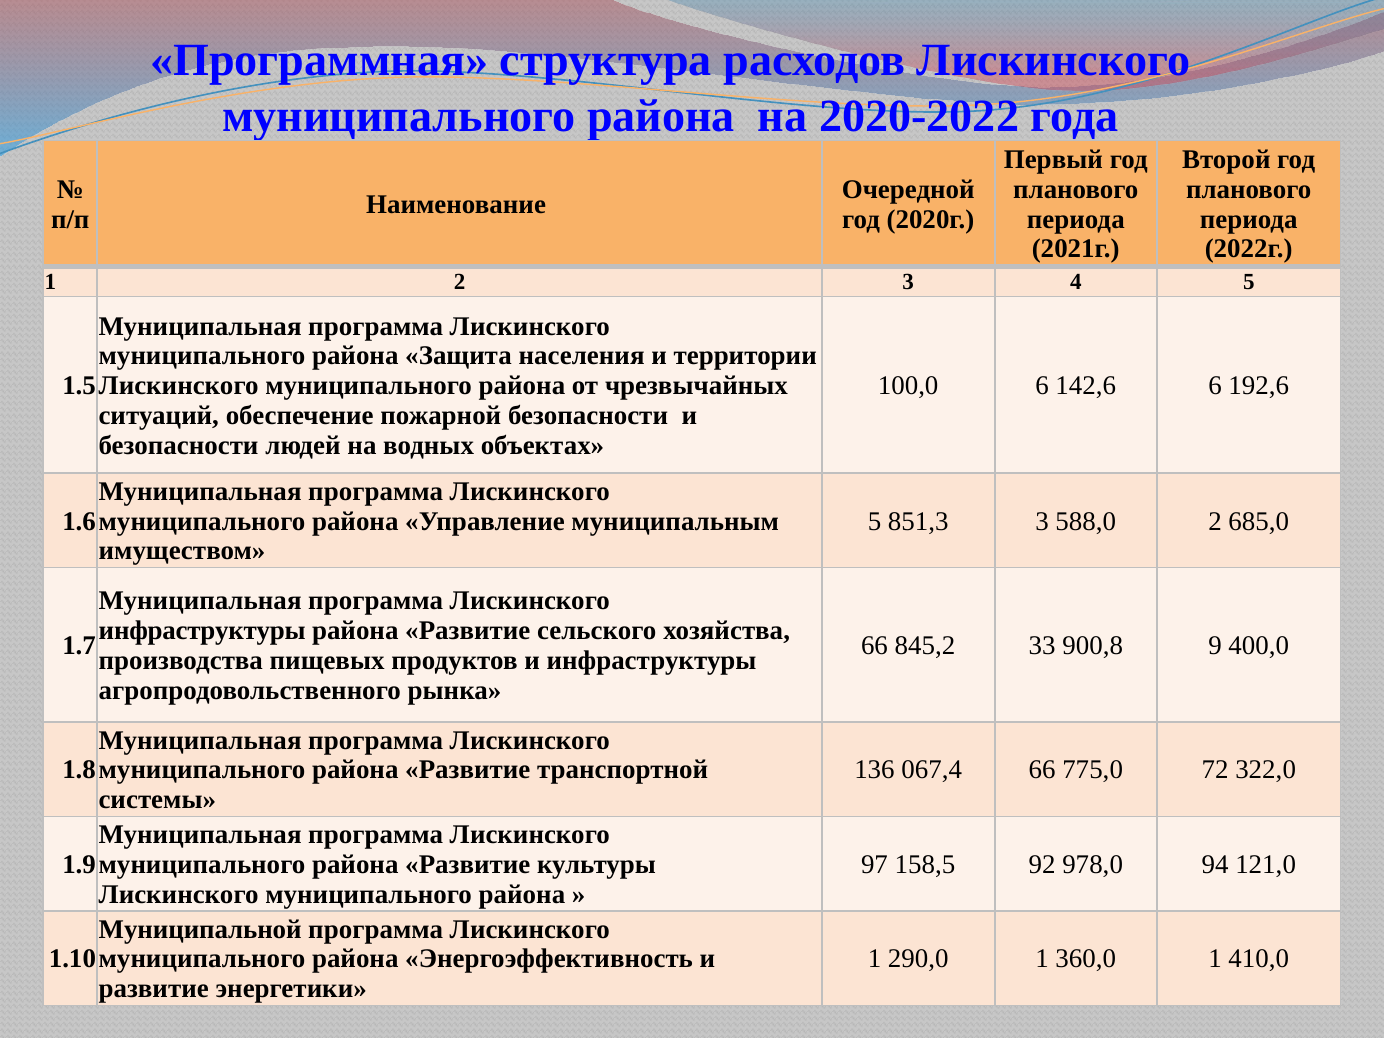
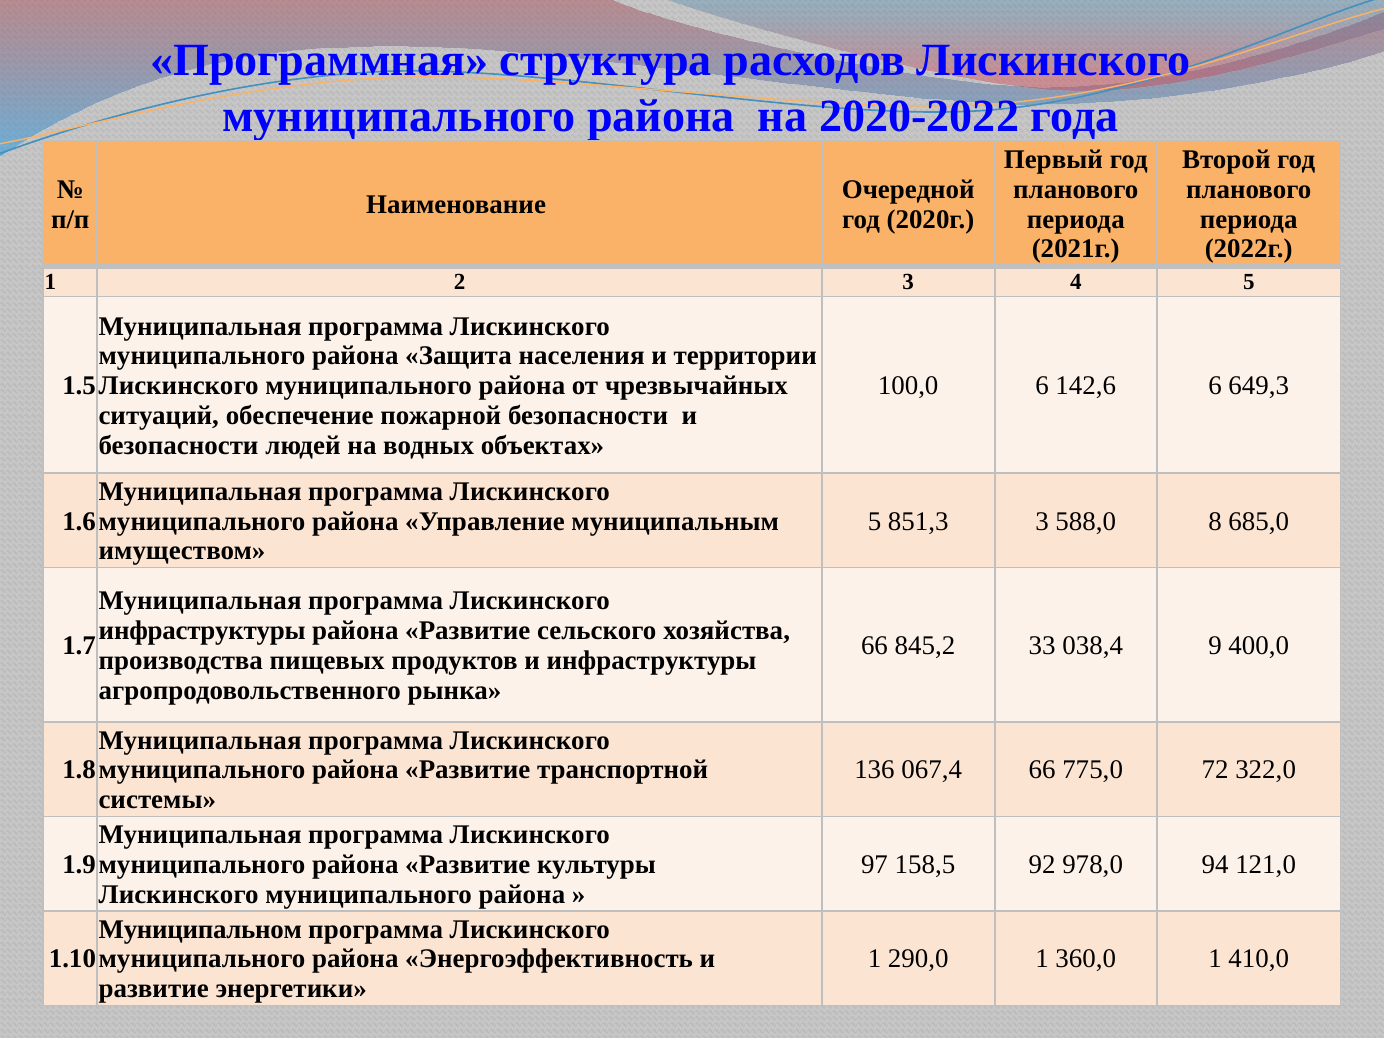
192,6: 192,6 -> 649,3 (1259, 386)
588,0 2: 2 -> 8 (1215, 521)
900,8: 900,8 -> 038,4 (1093, 646)
Муниципальной: Муниципальной -> Муниципальном (200, 929)
